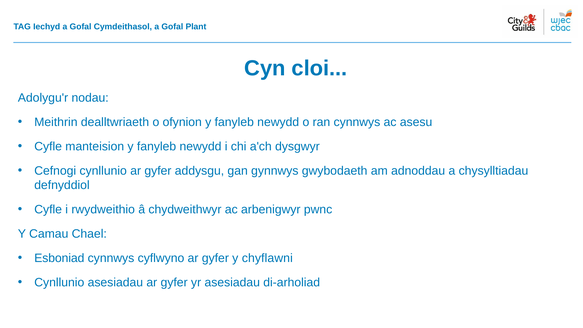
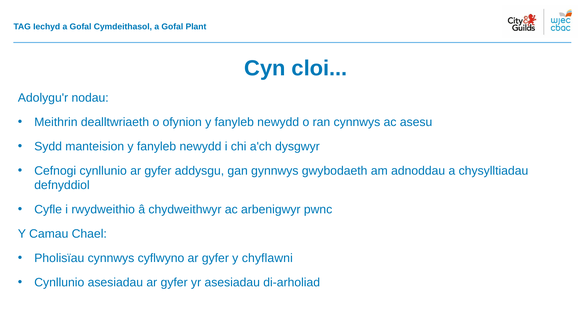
Cyfle: Cyfle -> Sydd (48, 146)
Esboniad: Esboniad -> Pholisïau (59, 258)
